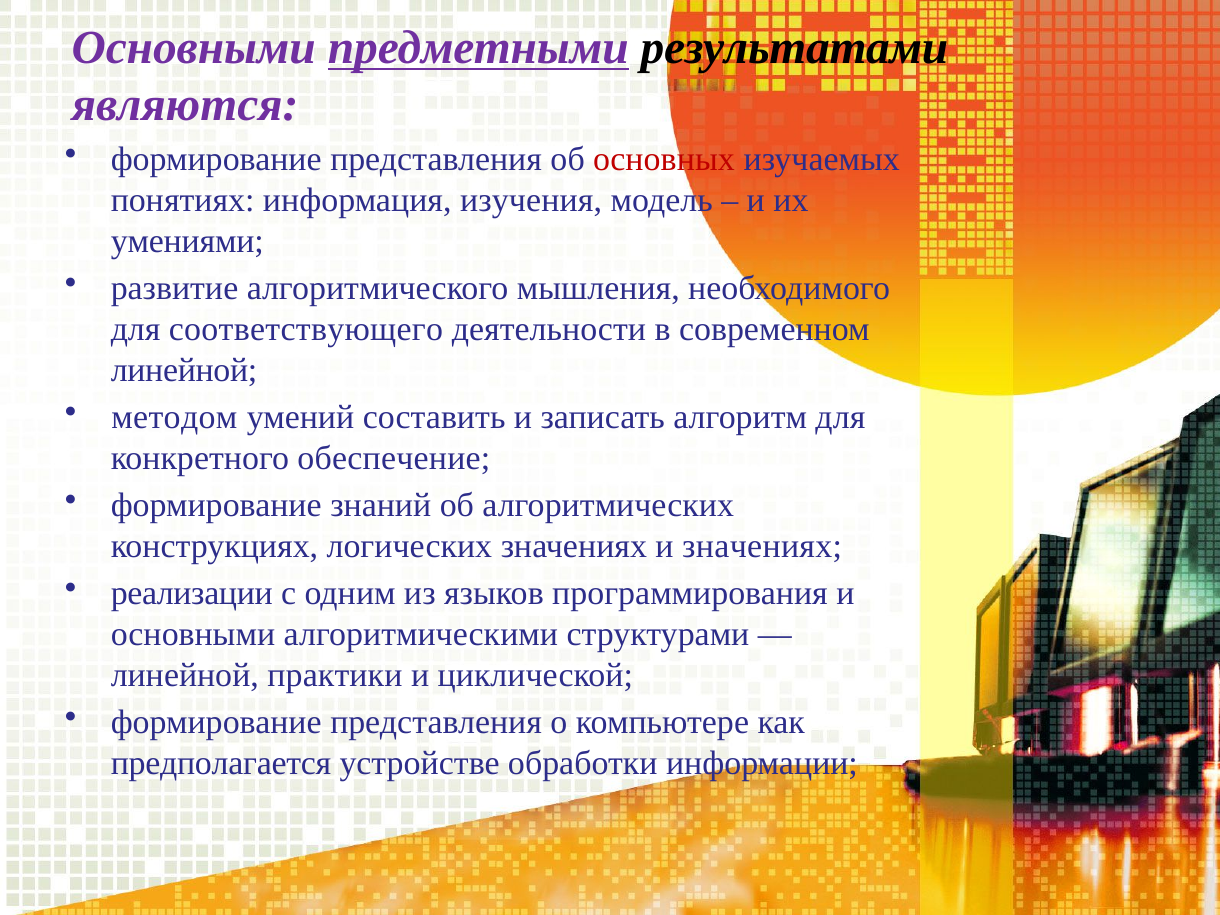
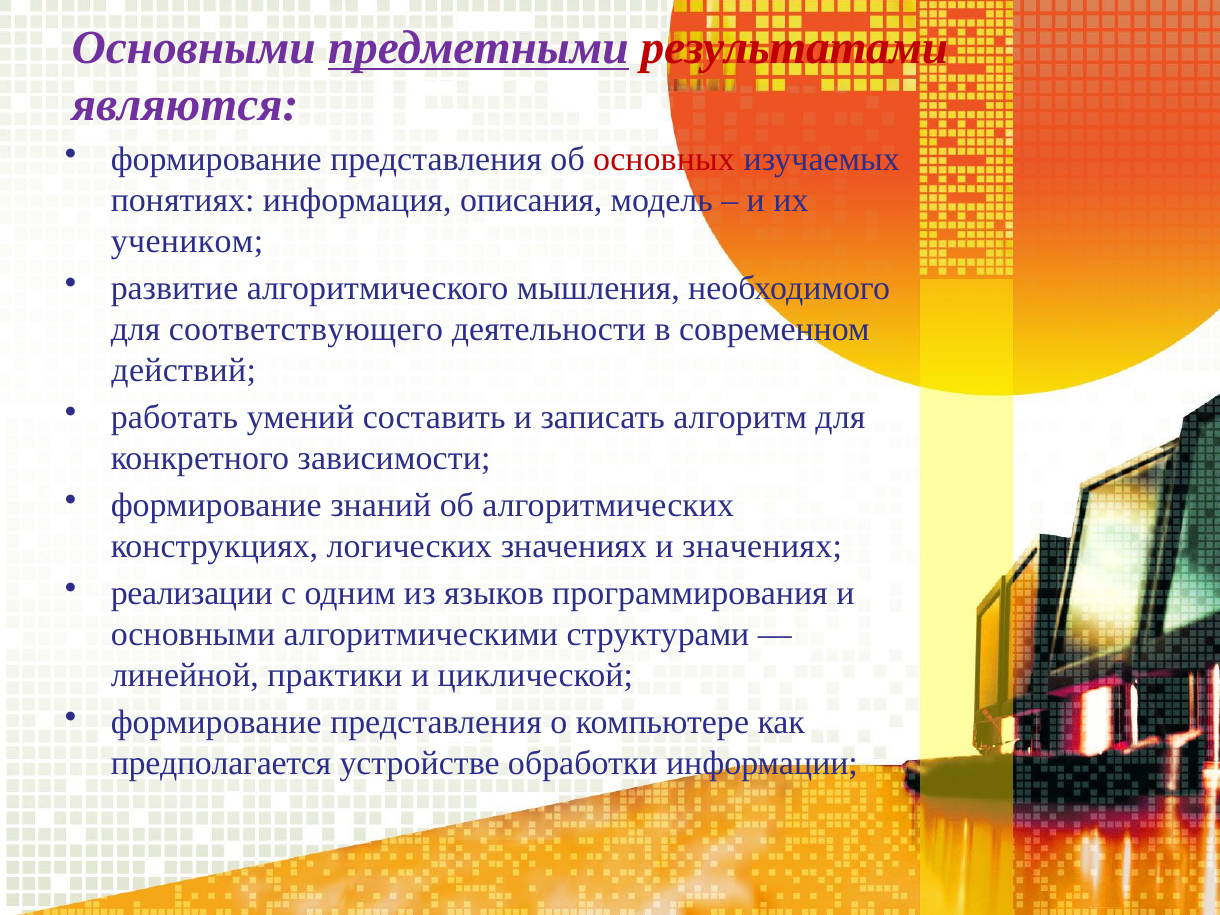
результатами colour: black -> red (794, 48)
изучения: изучения -> описания (531, 200)
умениями: умениями -> учеником (187, 241)
линейной: линейной -> действий (184, 370)
методом: методом -> работать (174, 417)
обеспечение: обеспечение -> зависимости (394, 458)
